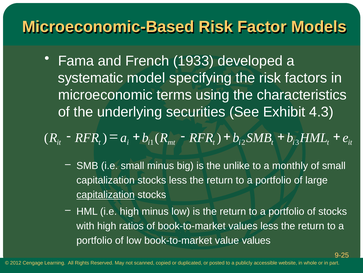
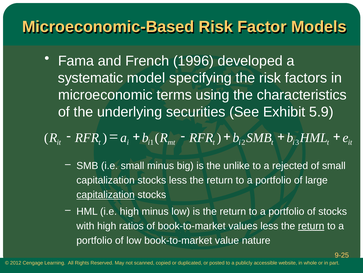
1933: 1933 -> 1996 (193, 61)
4.3: 4.3 -> 5.9 (321, 112)
monthly: monthly -> rejected (290, 165)
return underline: none -> present (311, 225)
value values: values -> nature (256, 240)
